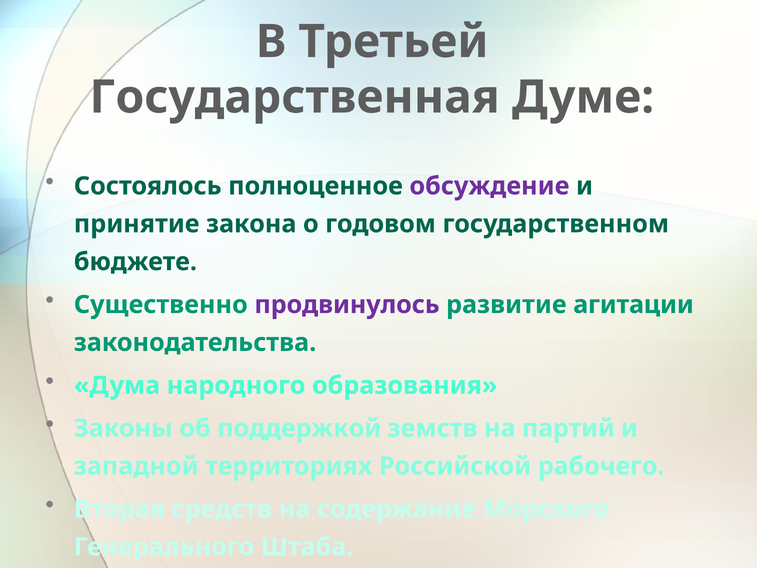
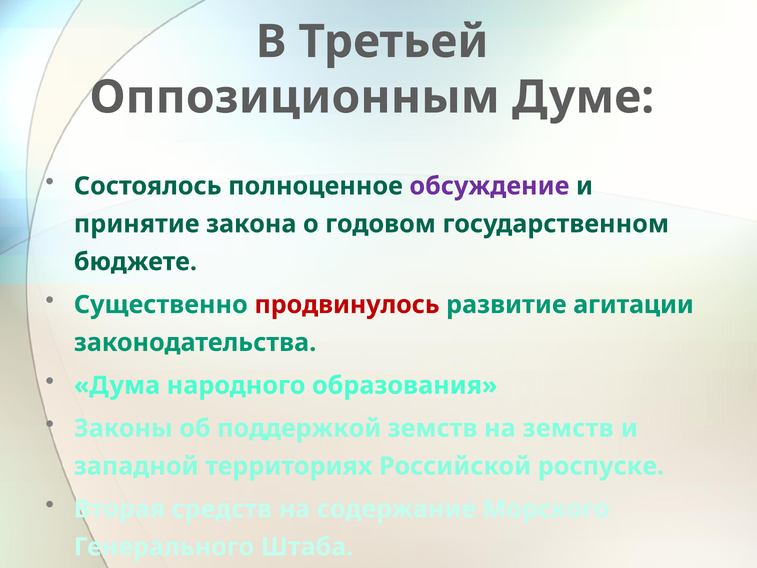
Государственная: Государственная -> Оппозиционным (295, 97)
продвинулось colour: purple -> red (347, 305)
на партий: партий -> земств (568, 428)
рабочего: рабочего -> роспуске (601, 466)
